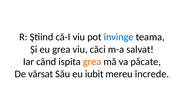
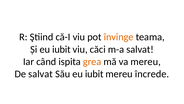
învinge colour: blue -> orange (119, 37)
Și eu grea: grea -> iubit (61, 49)
va păcate: păcate -> mereu (146, 61)
De vărsat: vărsat -> salvat (41, 74)
